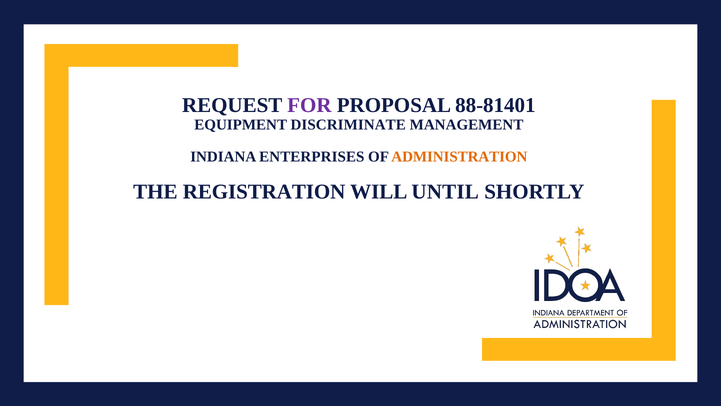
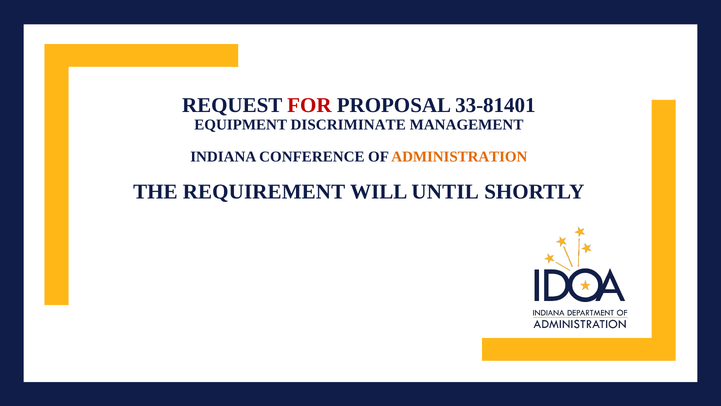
FOR colour: purple -> red (309, 105)
88-81401: 88-81401 -> 33-81401 (495, 105)
ENTERPRISES: ENTERPRISES -> CONFERENCE (312, 157)
REGISTRATION: REGISTRATION -> REQUIREMENT (264, 192)
